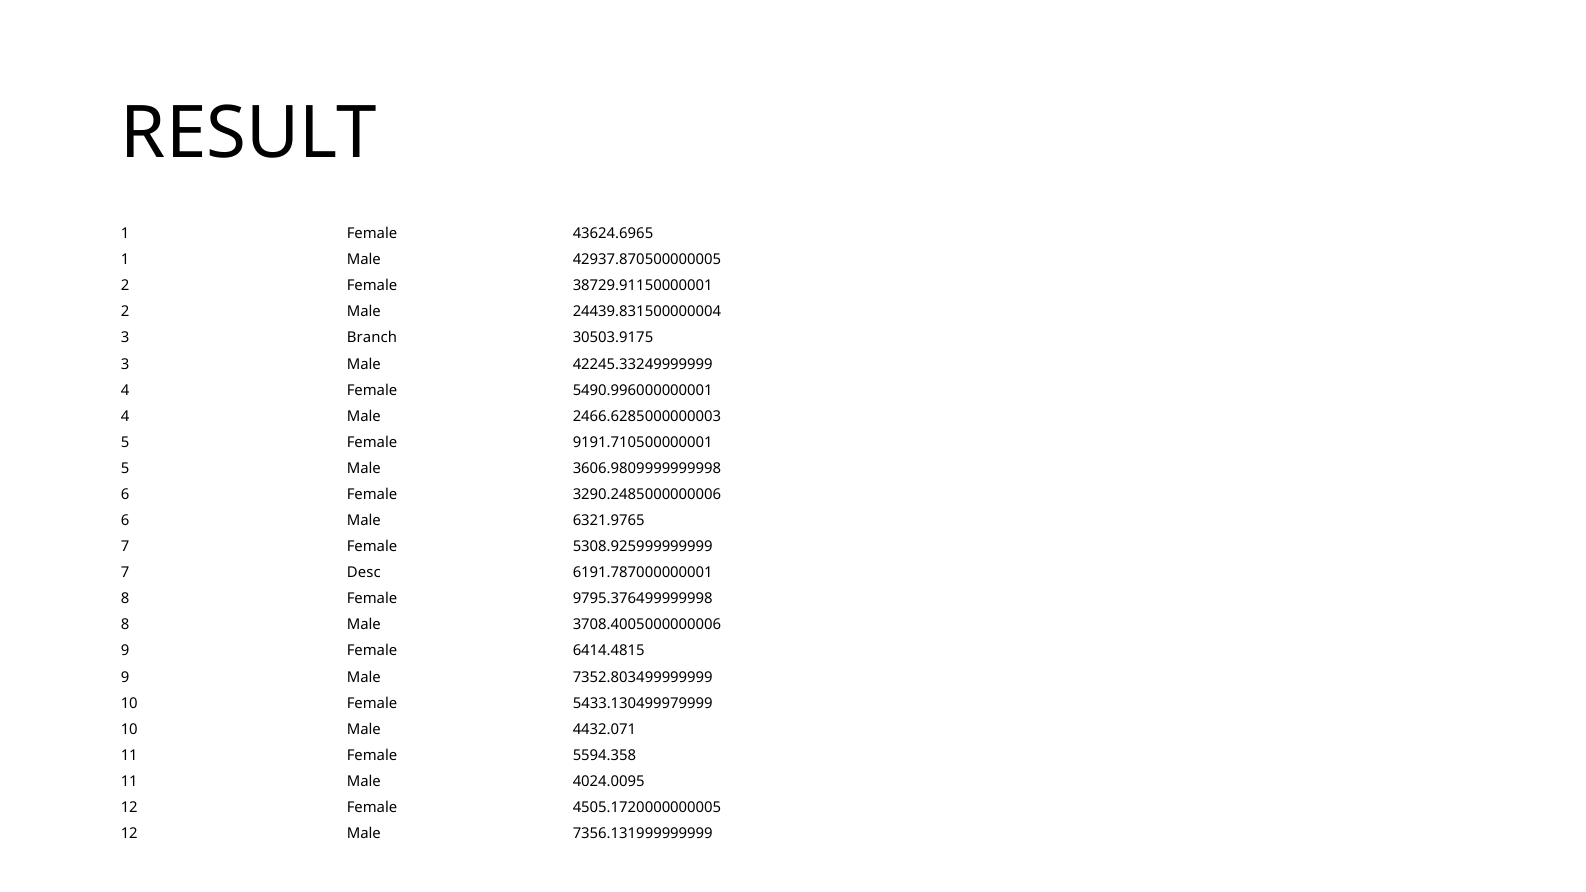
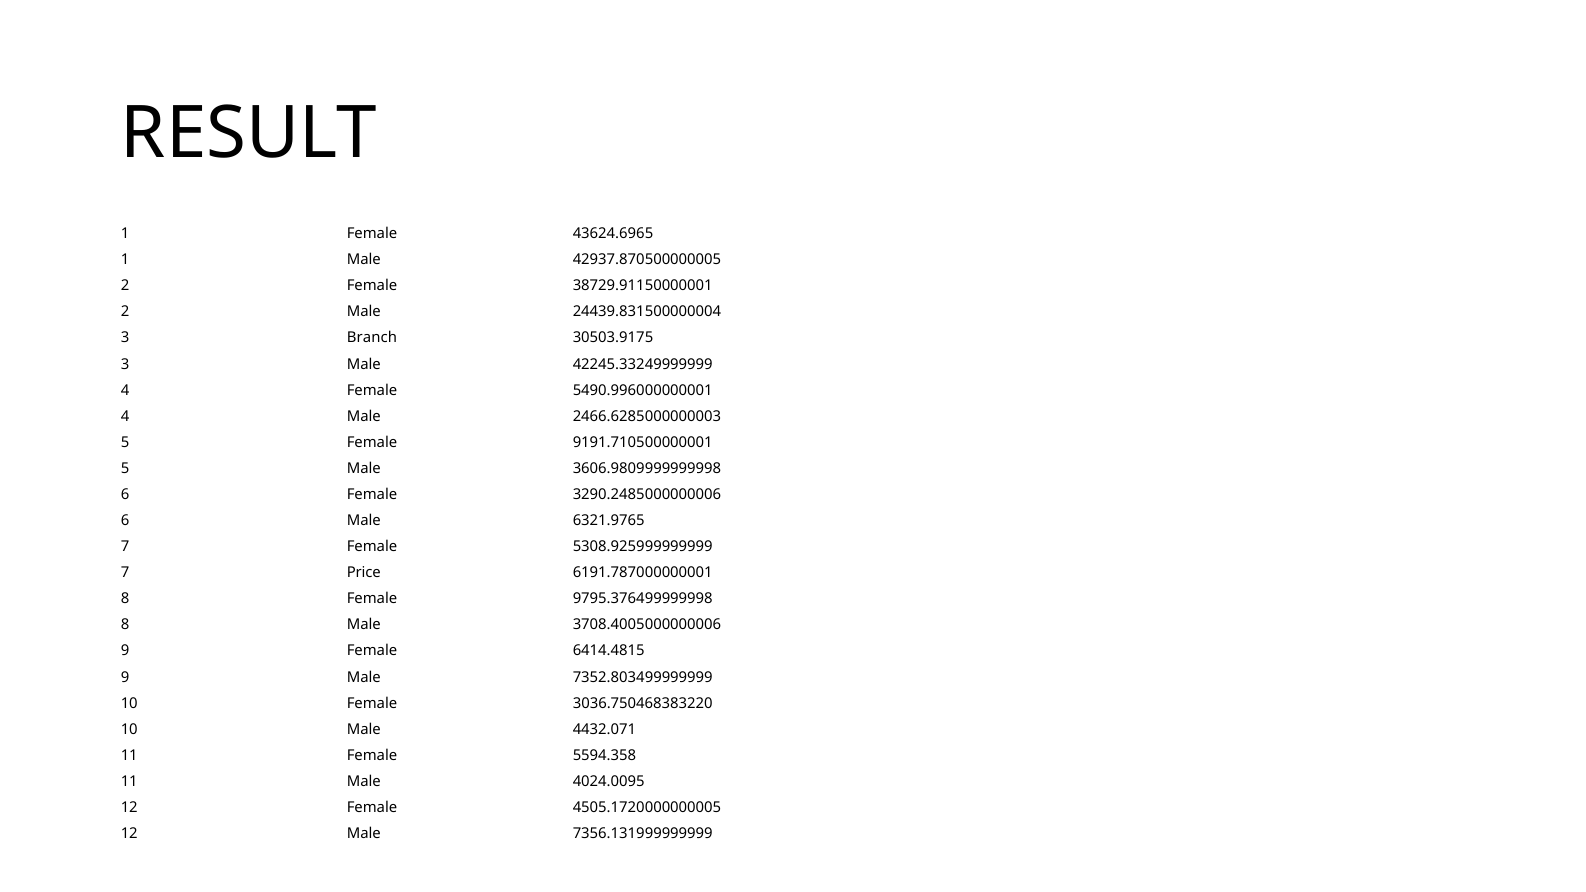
Desc: Desc -> Price (364, 573)
5433.130499979999: 5433.130499979999 -> 3036.750468383220 (643, 703)
